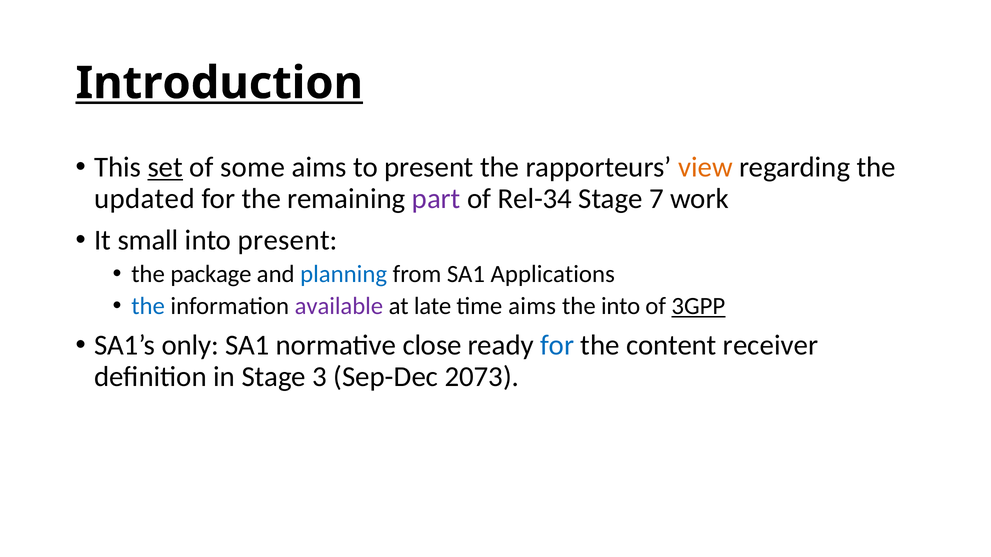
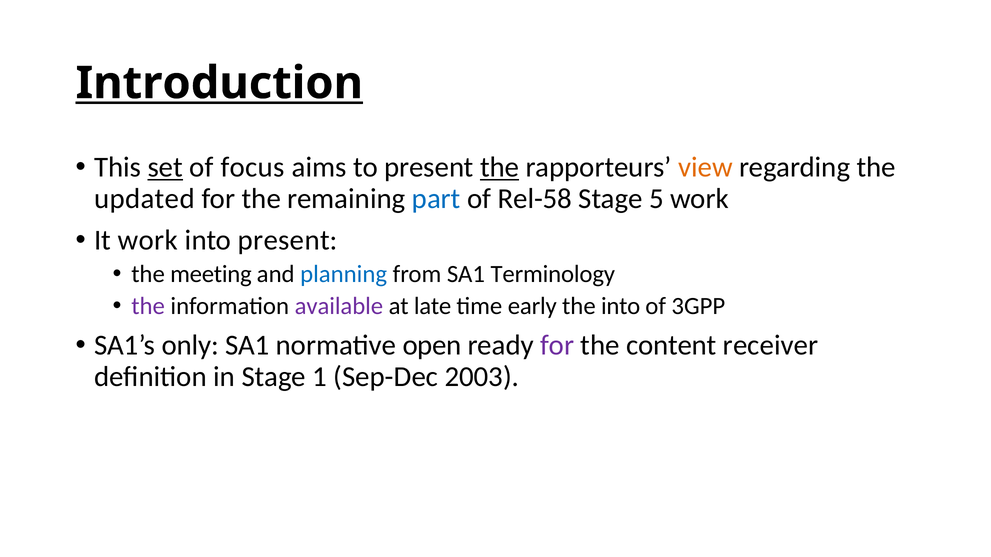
some: some -> focus (252, 168)
the underline: none -> present (500, 168)
part colour: purple -> blue (436, 199)
Rel-34: Rel-34 -> Rel-58 (535, 199)
7: 7 -> 5 (656, 199)
It small: small -> work (148, 240)
package: package -> meeting (211, 274)
Applications: Applications -> Terminology (553, 274)
the colour: blue -> purple (148, 306)
time aims: aims -> early (532, 306)
3GPP underline: present -> none (698, 306)
close: close -> open (432, 346)
for colour: blue -> purple (557, 346)
3: 3 -> 1 (320, 377)
2073: 2073 -> 2003 (482, 377)
